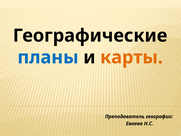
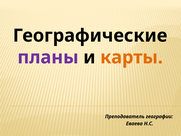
планы colour: blue -> purple (48, 57)
